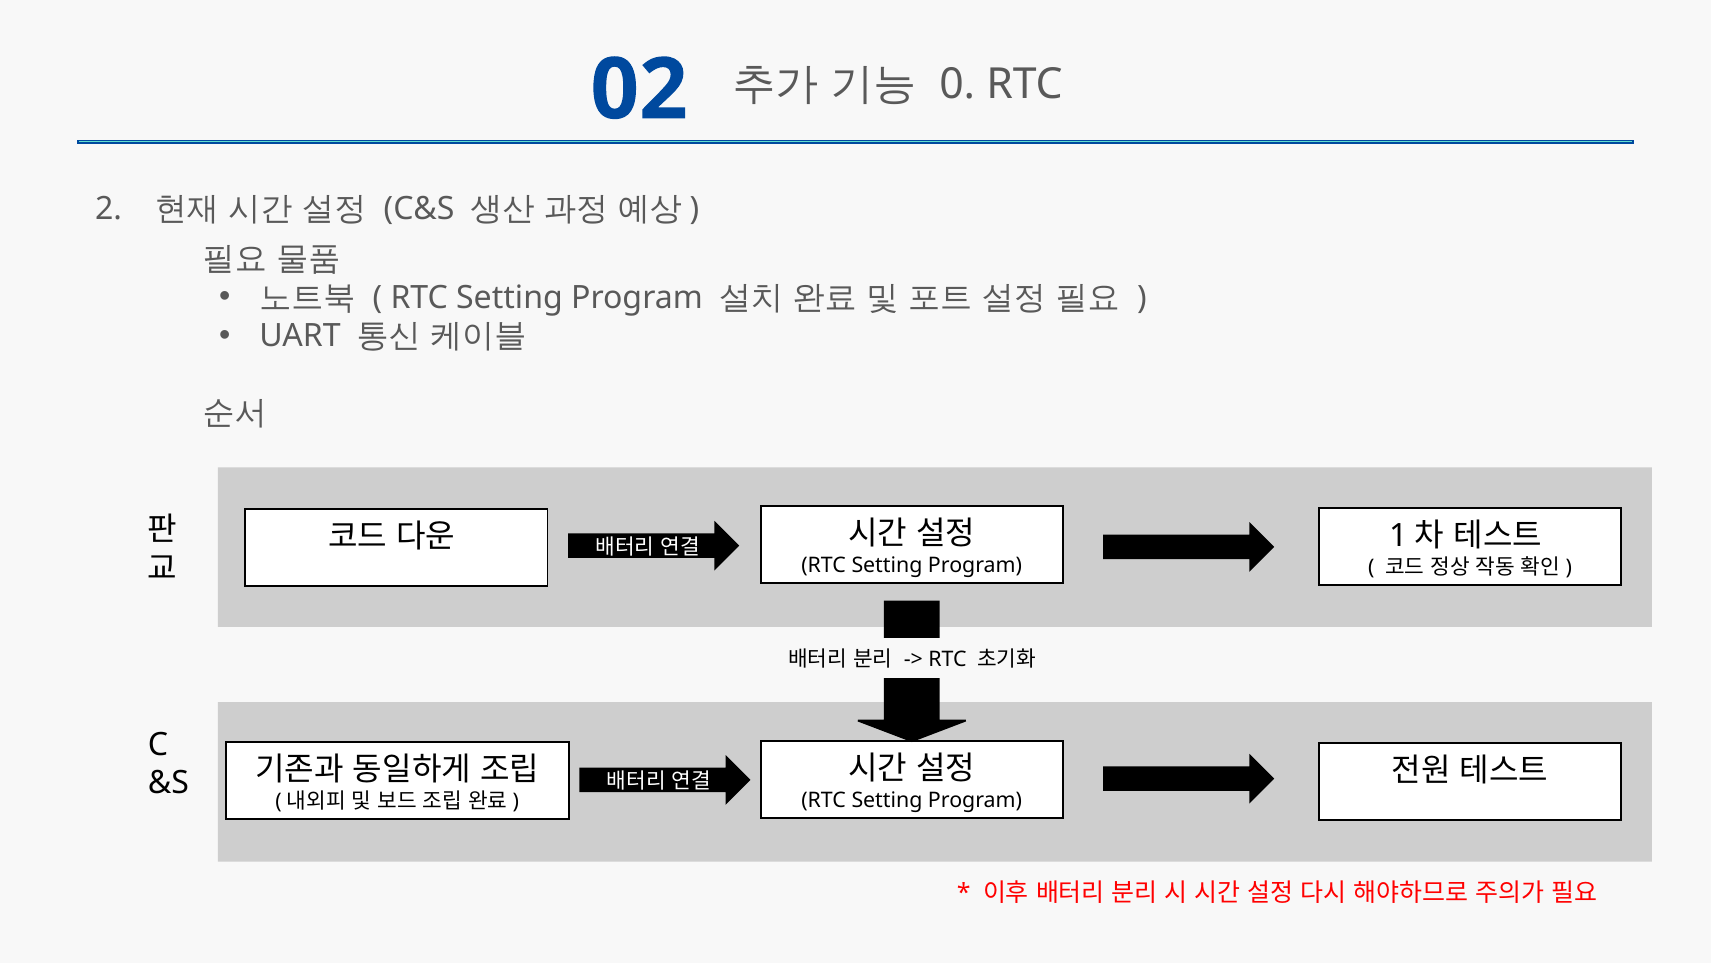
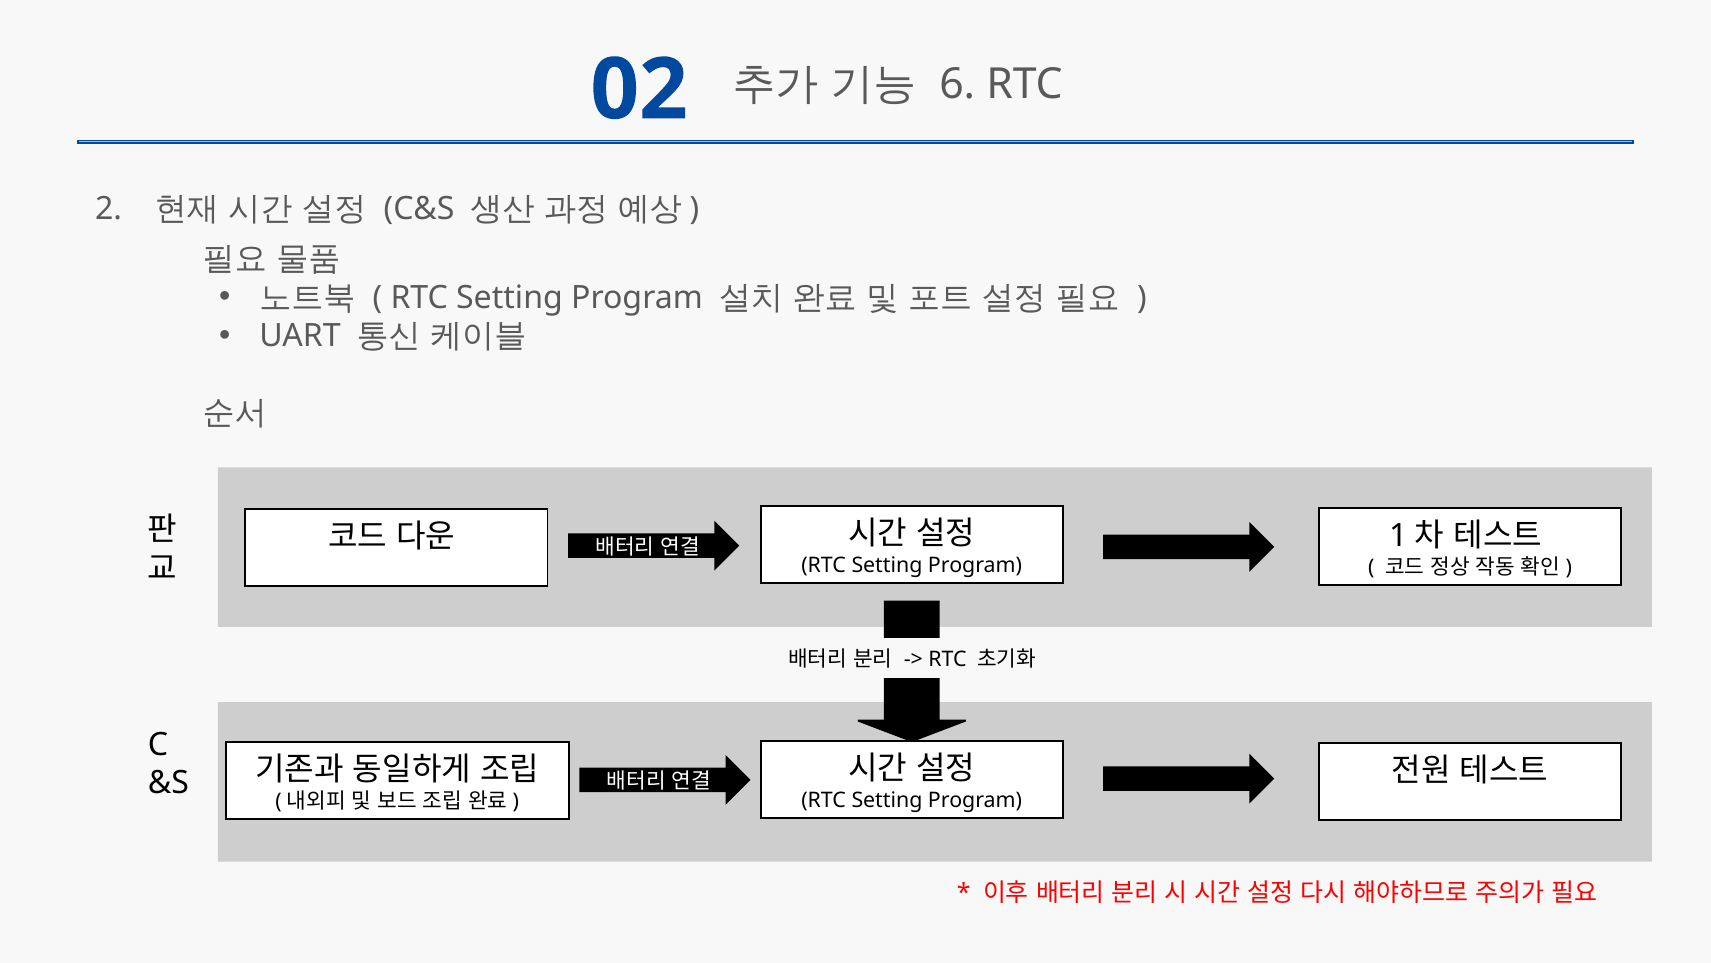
0: 0 -> 6 (957, 85)
